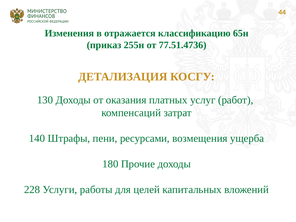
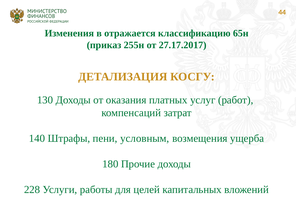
77.51.4736: 77.51.4736 -> 27.17.2017 (183, 45)
ресурсами: ресурсами -> условным (145, 138)
